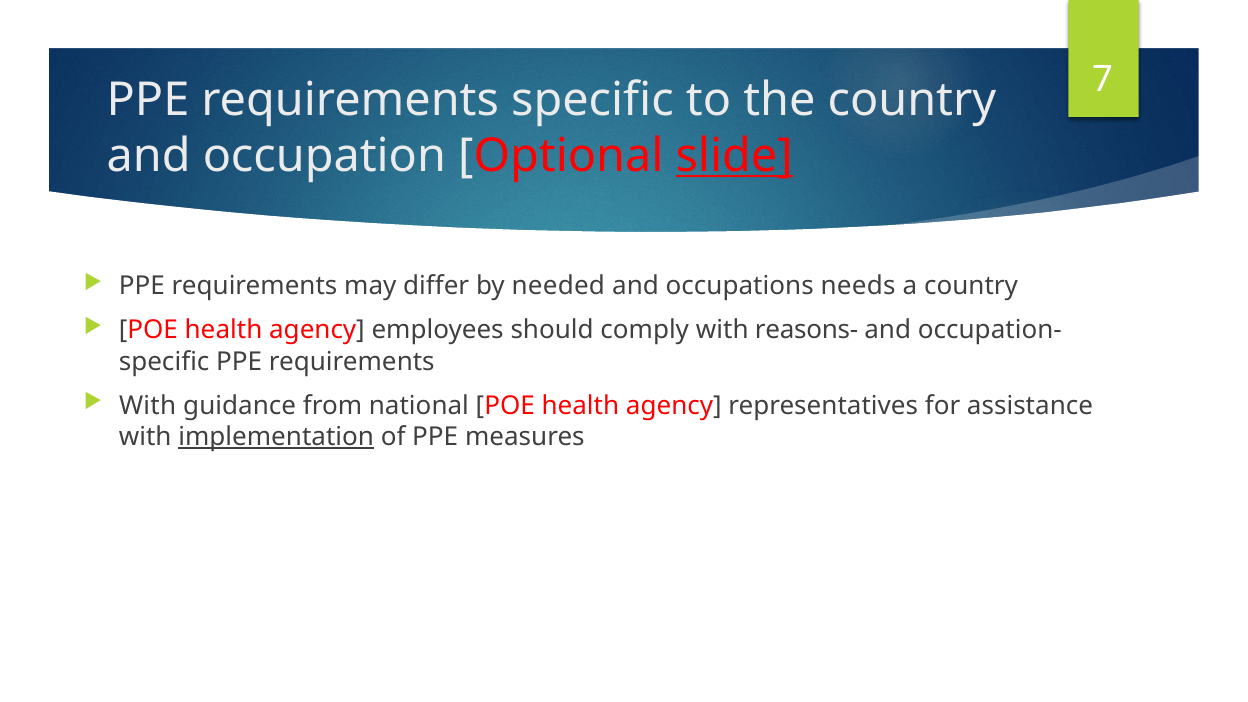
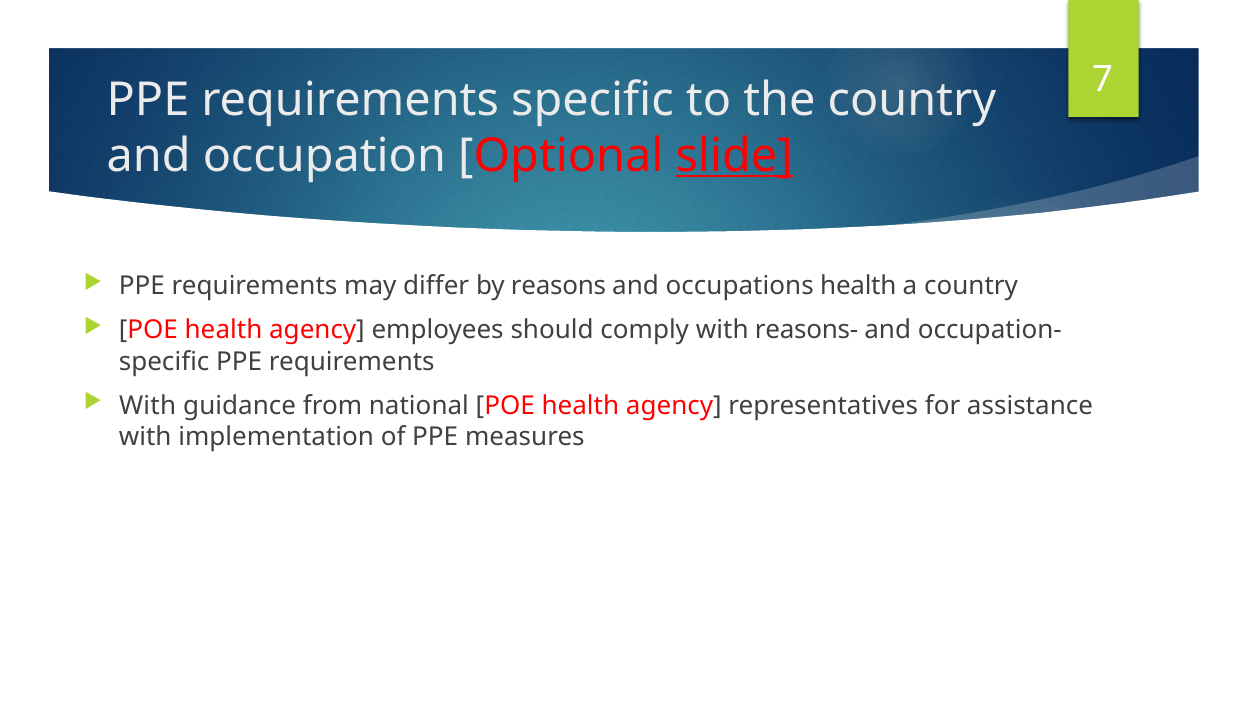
needed: needed -> reasons (559, 286)
occupations needs: needs -> health (858, 286)
implementation underline: present -> none (276, 437)
